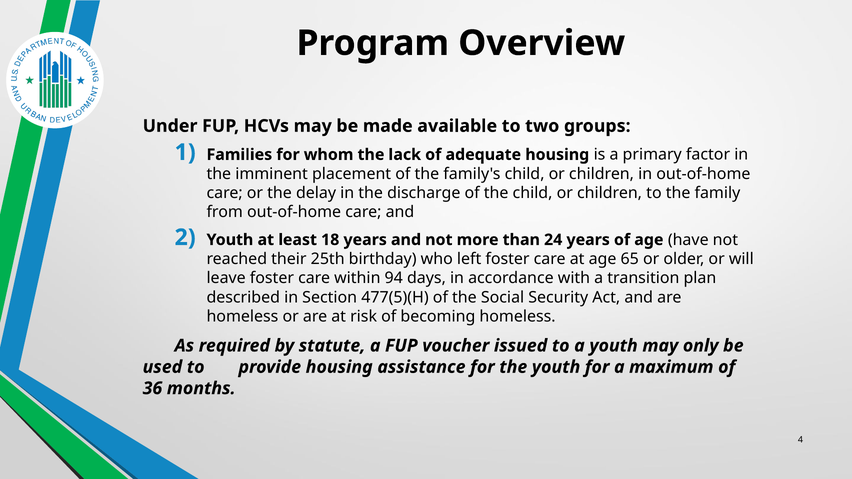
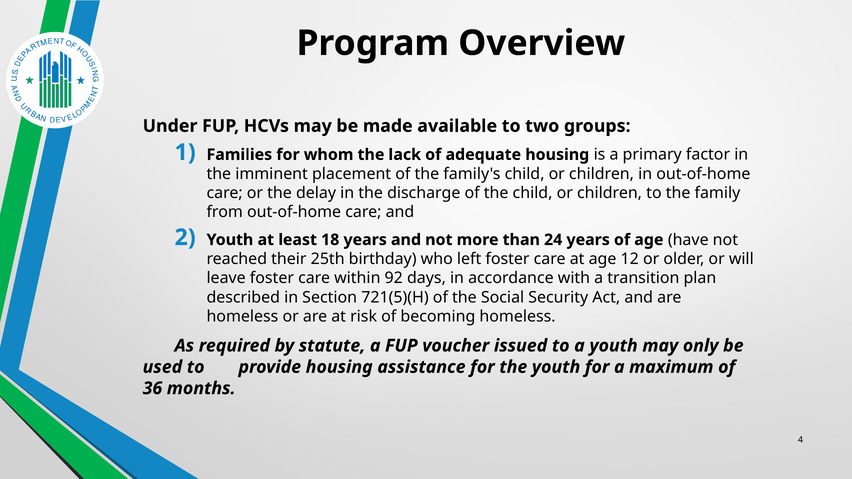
65: 65 -> 12 (630, 259)
94: 94 -> 92 (394, 278)
477(5)(H: 477(5)(H -> 721(5)(H (395, 297)
